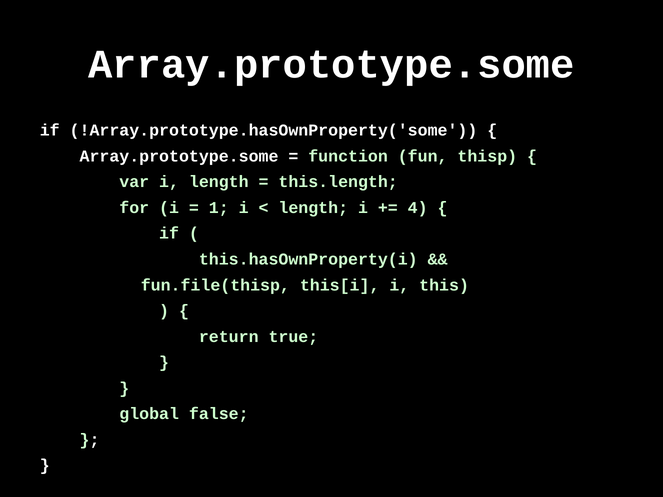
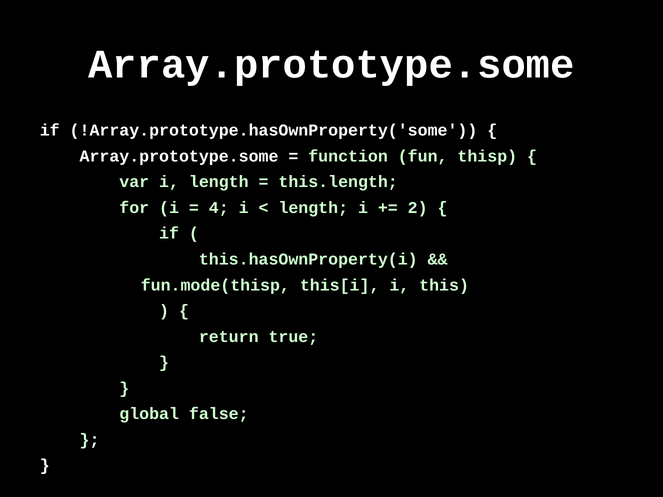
1: 1 -> 4 (219, 208)
4: 4 -> 2 (418, 208)
fun.file(thisp: fun.file(thisp -> fun.mode(thisp (215, 285)
